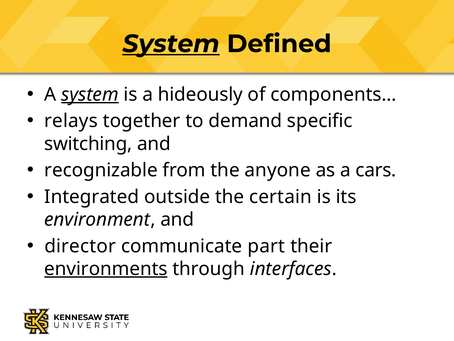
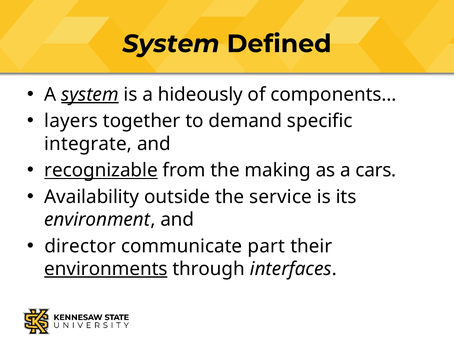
System underline: present -> none (171, 44)
relays: relays -> layers (71, 121)
switching: switching -> integrate (88, 144)
recognizable underline: none -> present (101, 170)
anyone: anyone -> making (278, 170)
Integrated: Integrated -> Availability (92, 197)
certain: certain -> service (281, 197)
